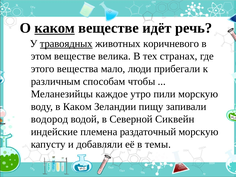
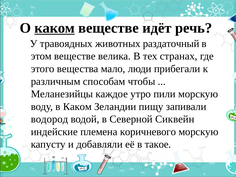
травоядных underline: present -> none (66, 44)
коричневого: коричневого -> раздаточный (171, 44)
раздаточный: раздаточный -> коричневого (148, 132)
темы: темы -> такое (158, 144)
